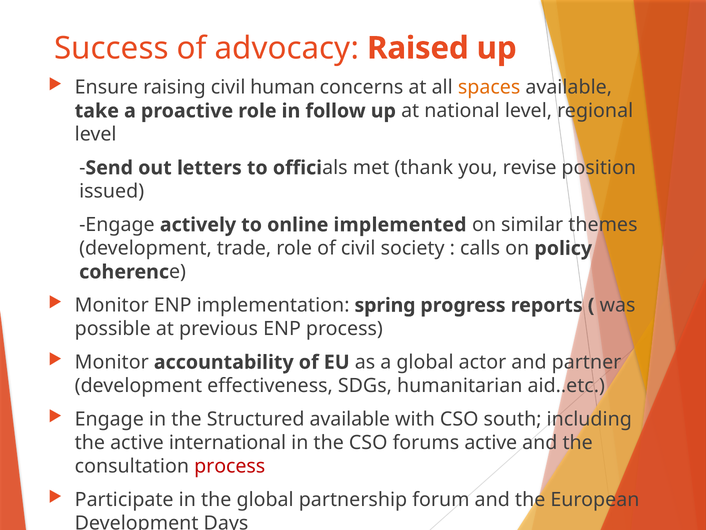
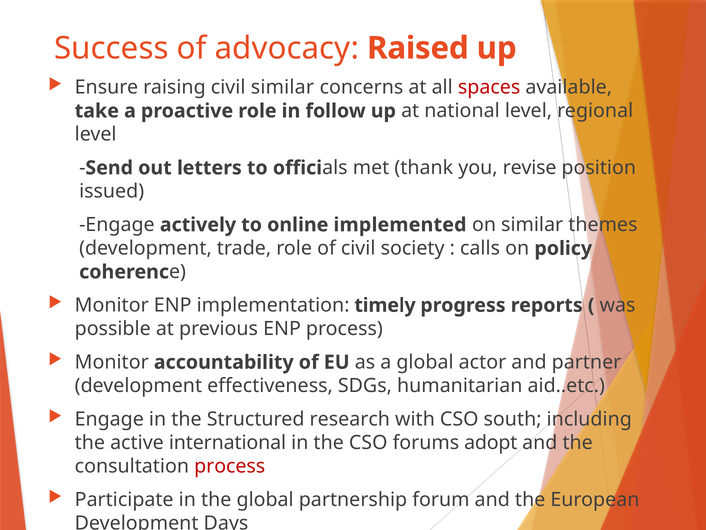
civil human: human -> similar (282, 87)
spaces colour: orange -> red (489, 87)
spring: spring -> timely (385, 305)
Structured available: available -> research (350, 419)
forums active: active -> adopt (491, 442)
